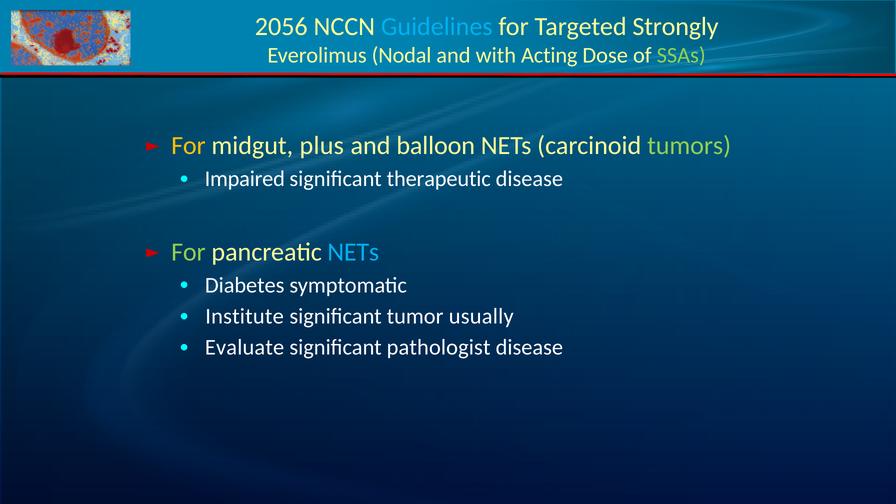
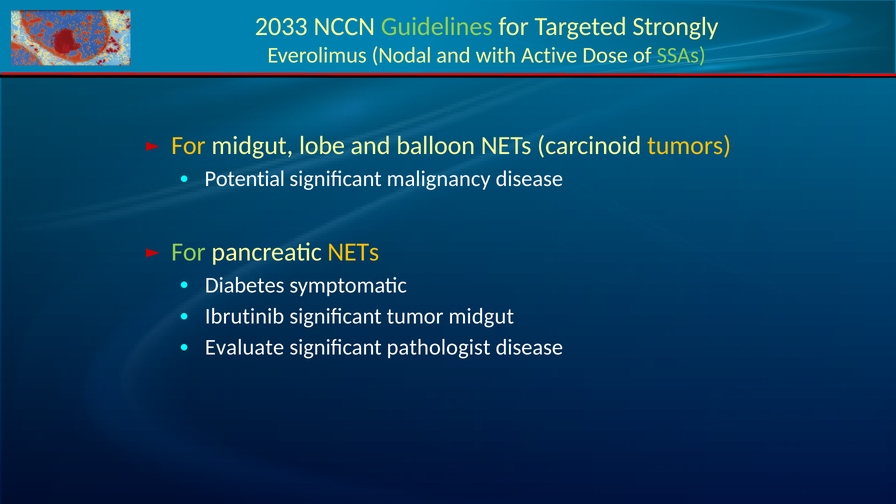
2056: 2056 -> 2033 (281, 27)
Guidelines colour: light blue -> light green (437, 27)
Acting: Acting -> Active (549, 56)
plus: plus -> lobe (322, 145)
tumors colour: light green -> yellow (689, 145)
Impaired: Impaired -> Potential (245, 179)
therapeutic: therapeutic -> malignancy (439, 179)
NETs colour: light blue -> yellow (353, 252)
Institute: Institute -> Ibrutinib (245, 316)
tumor usually: usually -> midgut (481, 316)
